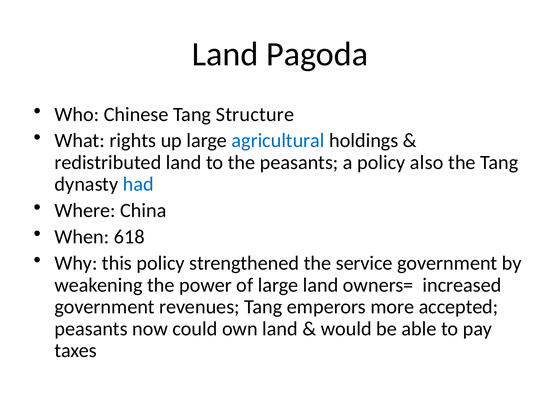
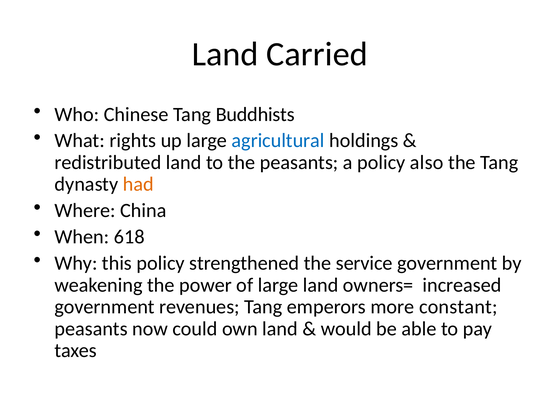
Pagoda: Pagoda -> Carried (317, 54)
Structure: Structure -> Buddhists (255, 114)
had colour: blue -> orange (138, 184)
accepted: accepted -> constant (458, 307)
